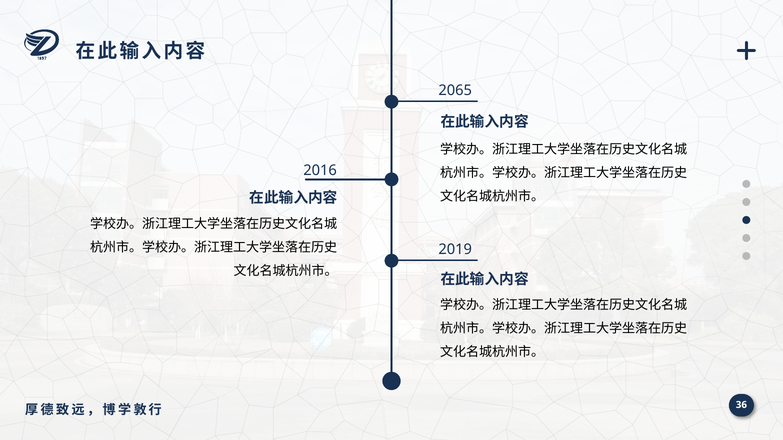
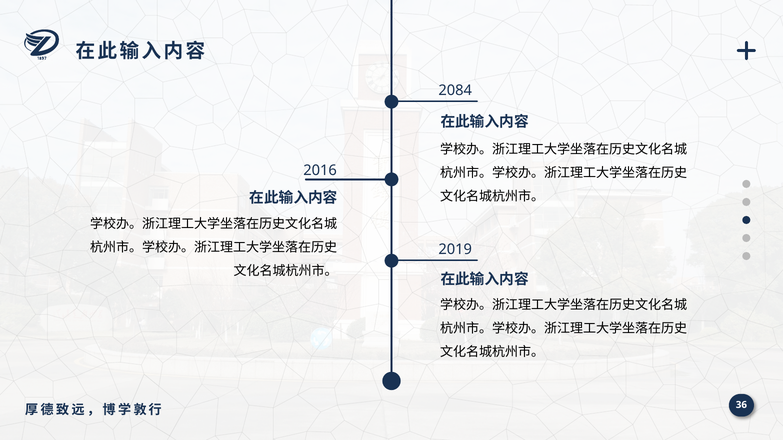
2065: 2065 -> 2084 (455, 90)
